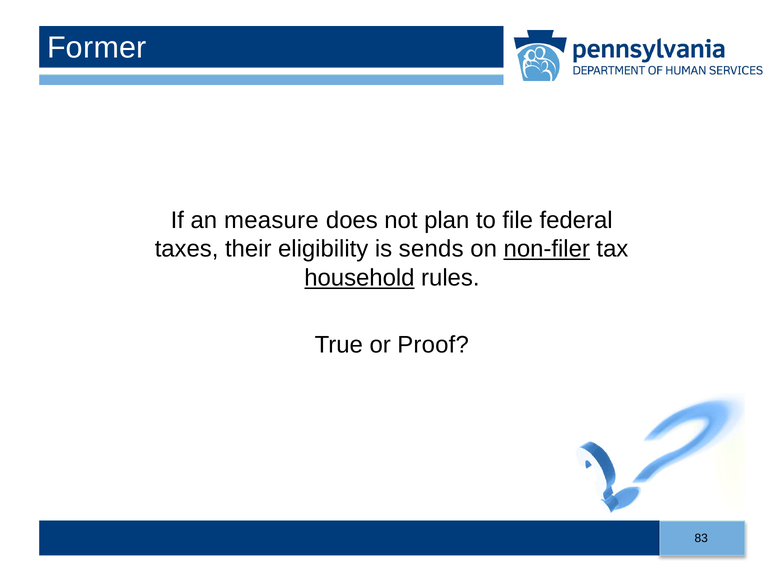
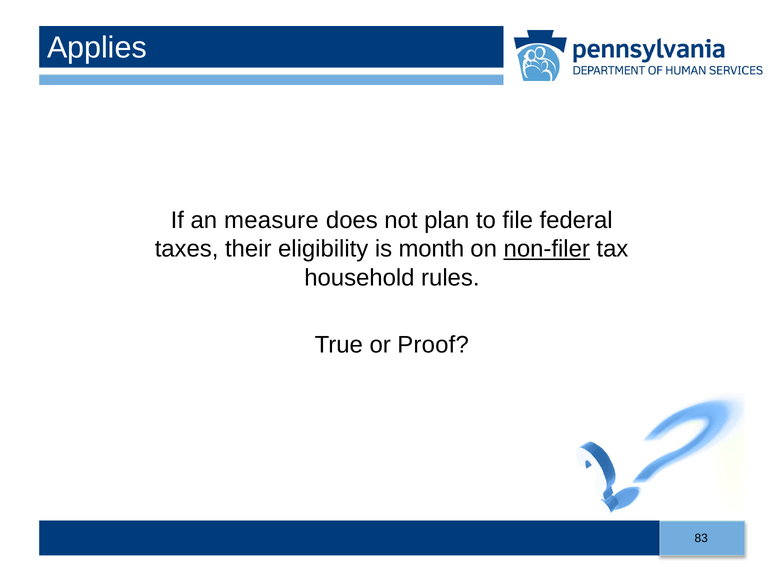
Former: Former -> Applies (97, 48)
sends: sends -> month (431, 249)
household underline: present -> none (359, 278)
